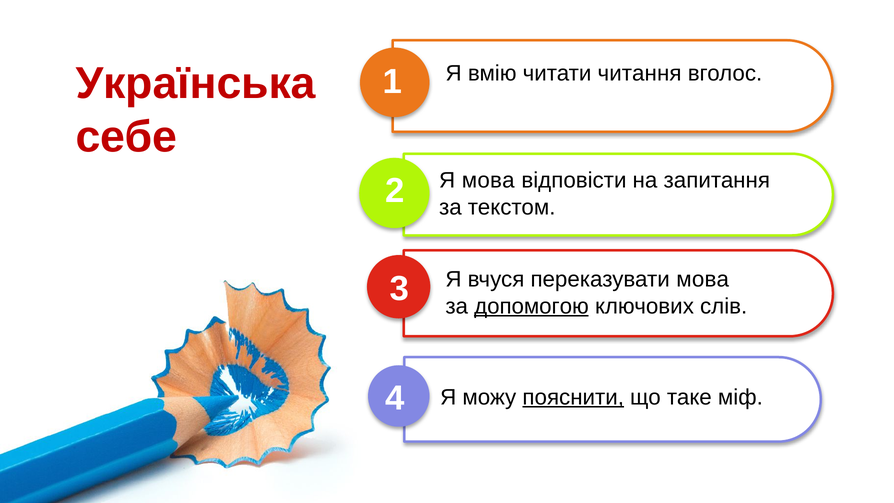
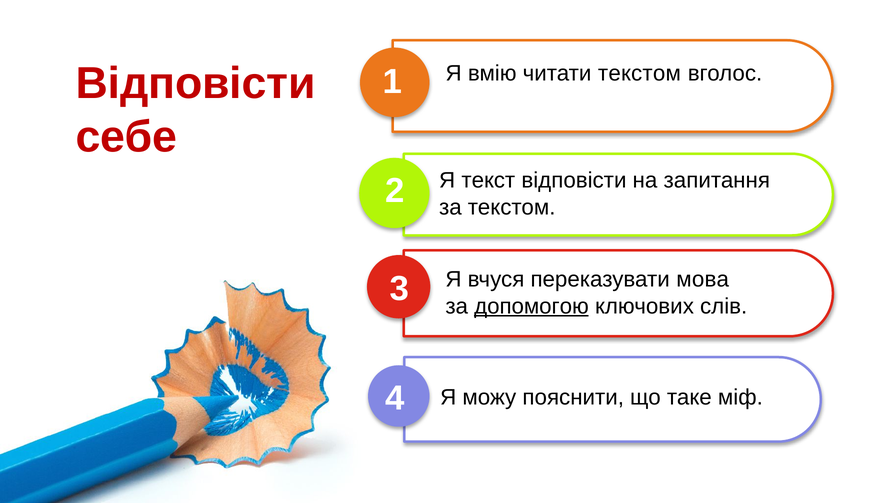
Українська: Українська -> Відповісти (196, 83)
читати читання: читання -> текстом (639, 73)
Я мова: мова -> текст (488, 180)
пояснити underline: present -> none (573, 397)
